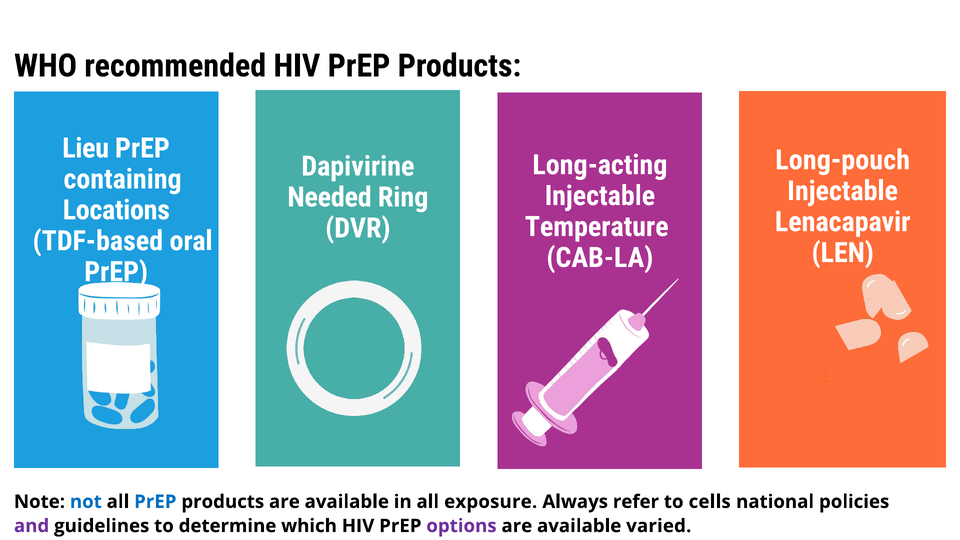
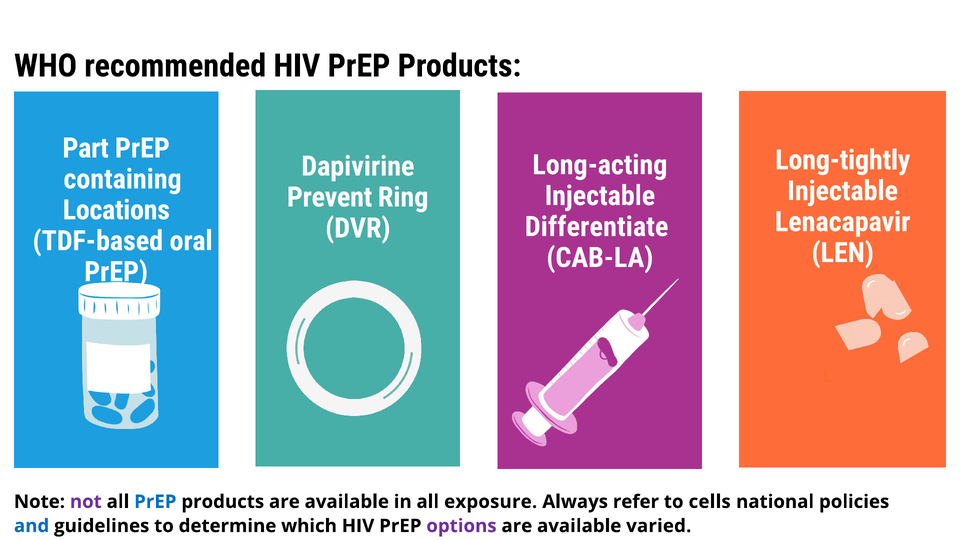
Lieu: Lieu -> Part (86, 148)
Long-pouch: Long-pouch -> Long-tightly (843, 160)
Needed: Needed -> Prevent (330, 197)
Temperature: Temperature -> Differentiate (597, 227)
not colour: blue -> purple (86, 502)
and colour: purple -> blue (32, 526)
